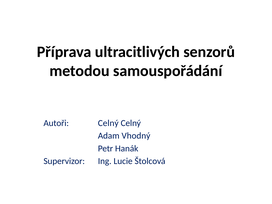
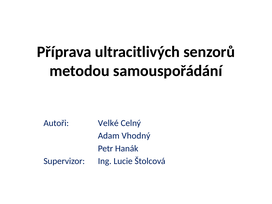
Autoři Celný: Celný -> Velké (108, 123)
